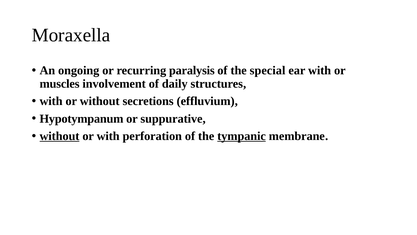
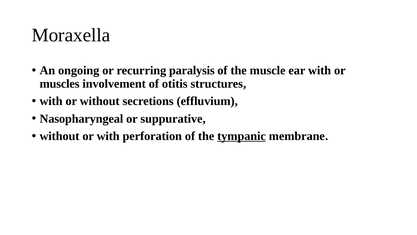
special: special -> muscle (268, 70)
daily: daily -> otitis (175, 84)
Hypotympanum: Hypotympanum -> Nasopharyngeal (81, 119)
without underline: present -> none (60, 136)
